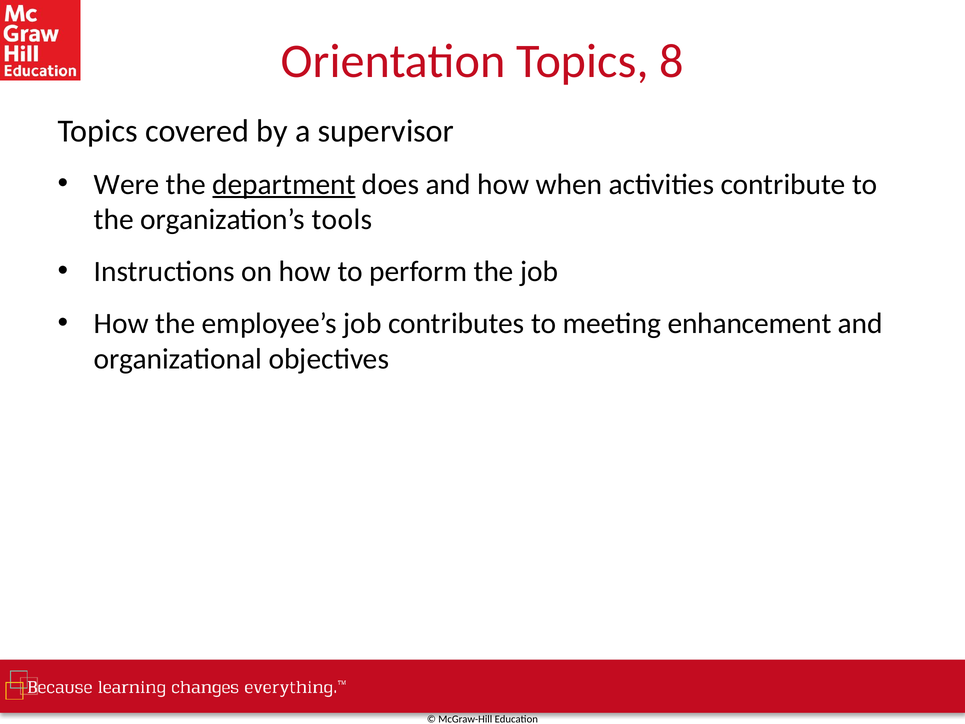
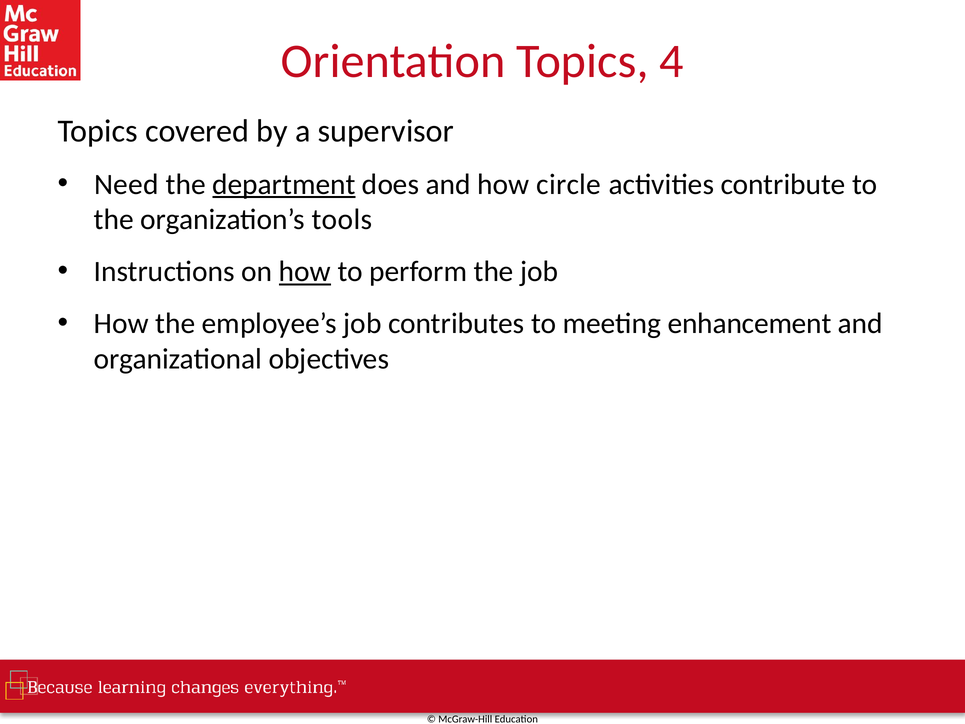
8: 8 -> 4 (672, 61)
Were: Were -> Need (126, 184)
when: when -> circle (569, 184)
how underline: none -> present (305, 272)
